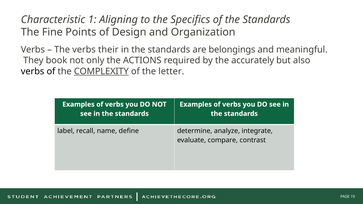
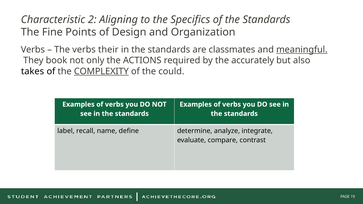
1: 1 -> 2 (92, 20)
belongings: belongings -> classmates (232, 50)
meaningful underline: none -> present (302, 50)
verbs: verbs -> takes (33, 71)
letter: letter -> could (171, 71)
